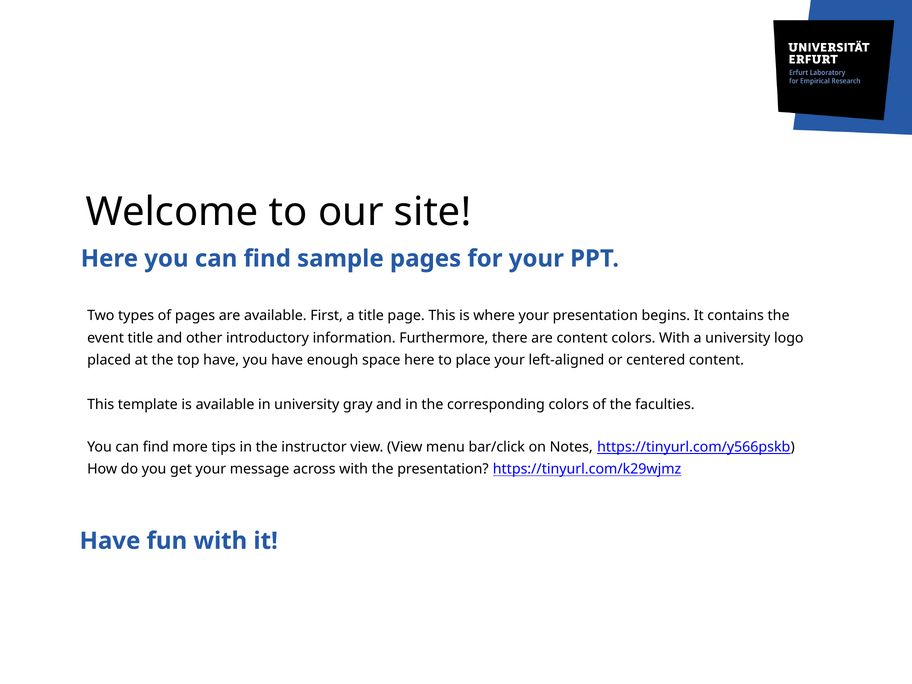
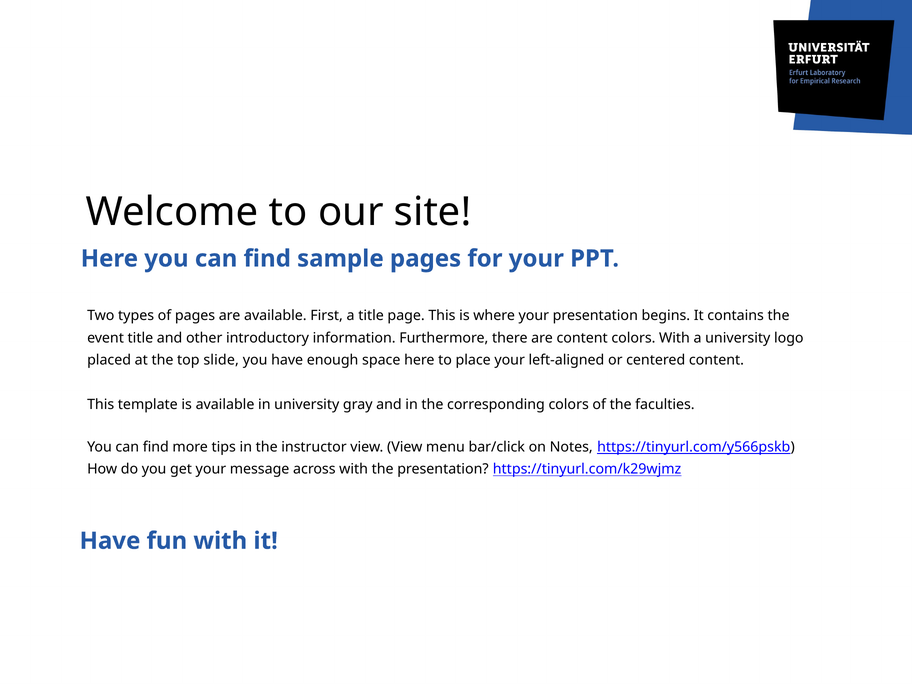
top have: have -> slide (221, 360)
